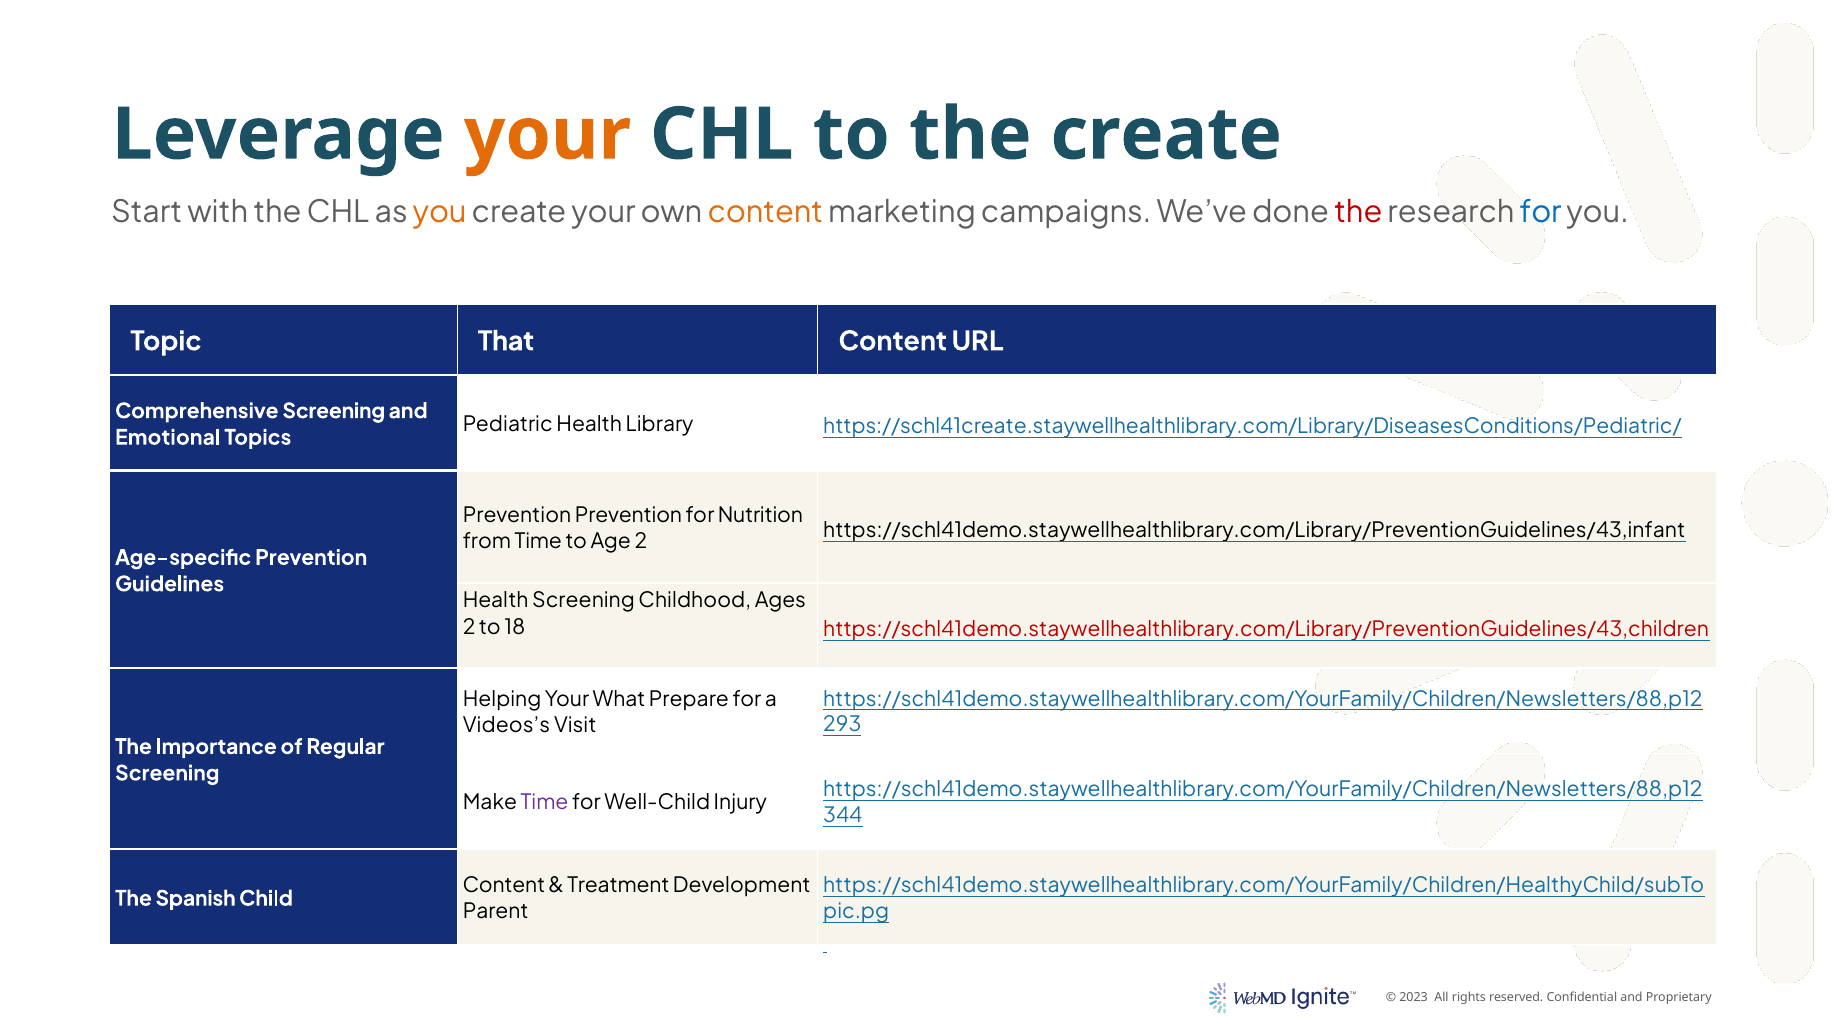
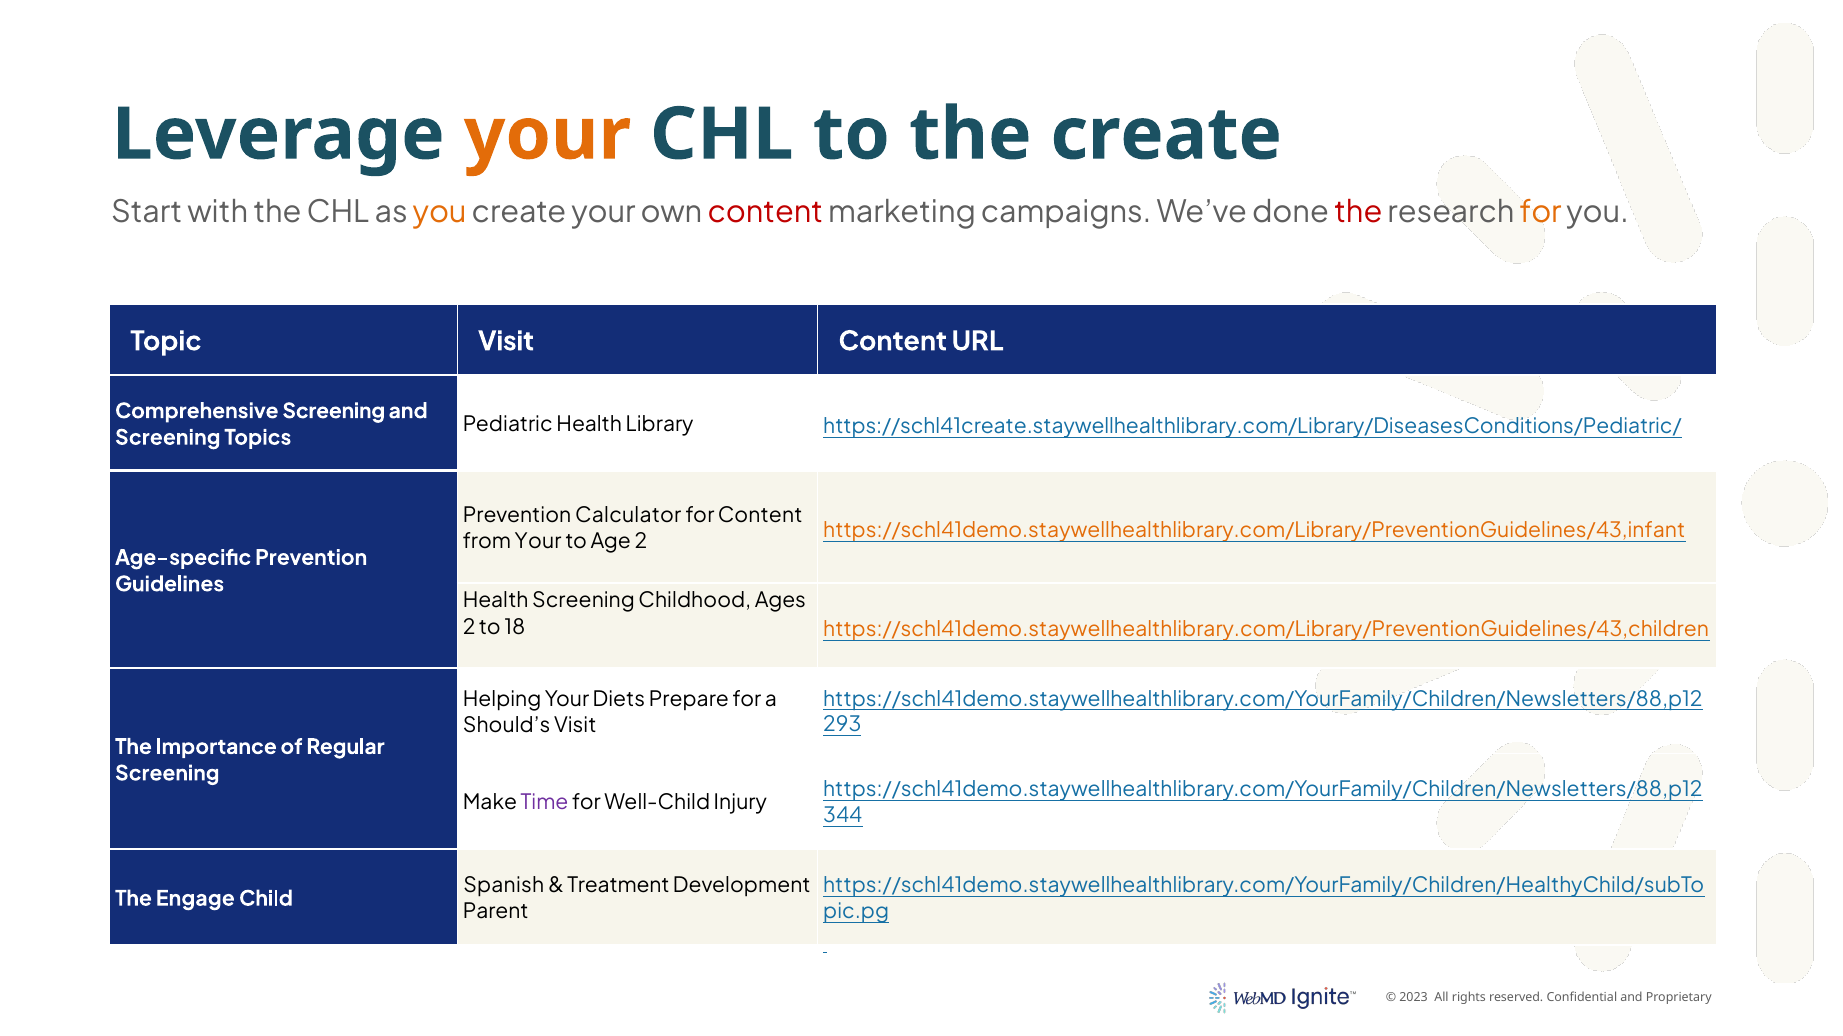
content colour: orange -> red (765, 213)
for colour: blue -> orange (1541, 213)
Topic That: That -> Visit (506, 342)
Emotional: Emotional -> Screening (168, 438)
Prevention Prevention: Prevention -> Calculator (628, 516)
for Nutrition: Nutrition -> Content (760, 516)
https://schl41demo.staywellhealthlibrary.com/Library/PreventionGuidelines/43,infant colour: black -> orange (1254, 531)
from Time: Time -> Your (538, 542)
https://schl41demo.staywellhealthlibrary.com/Library/PreventionGuidelines/43,children colour: red -> orange (1266, 630)
What: What -> Diets (619, 700)
Videos’s: Videos’s -> Should’s (507, 726)
Content: Content -> Spanish (504, 886)
Spanish: Spanish -> Engage (195, 899)
